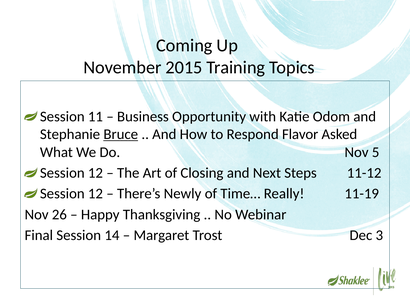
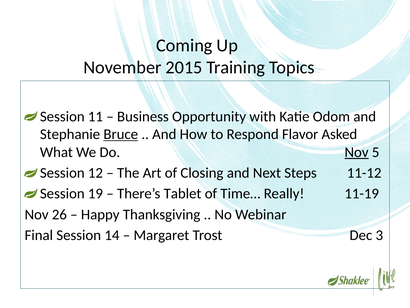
Nov underline: none -> present (357, 152)
12: 12 -> 19 (95, 193)
Newly: Newly -> Tablet (183, 193)
